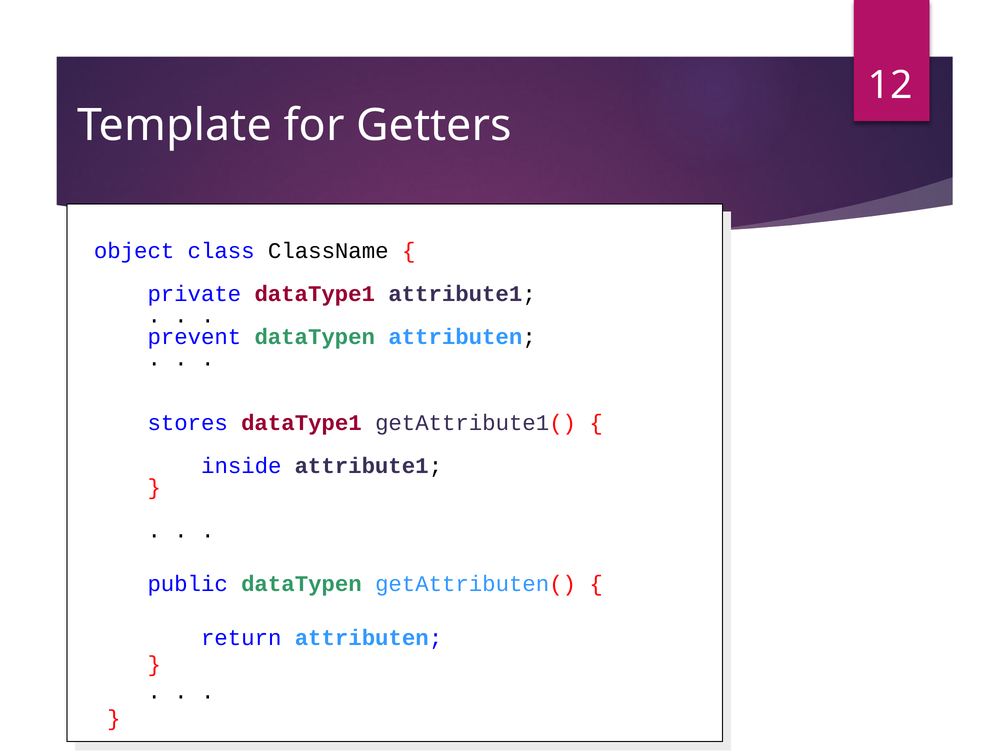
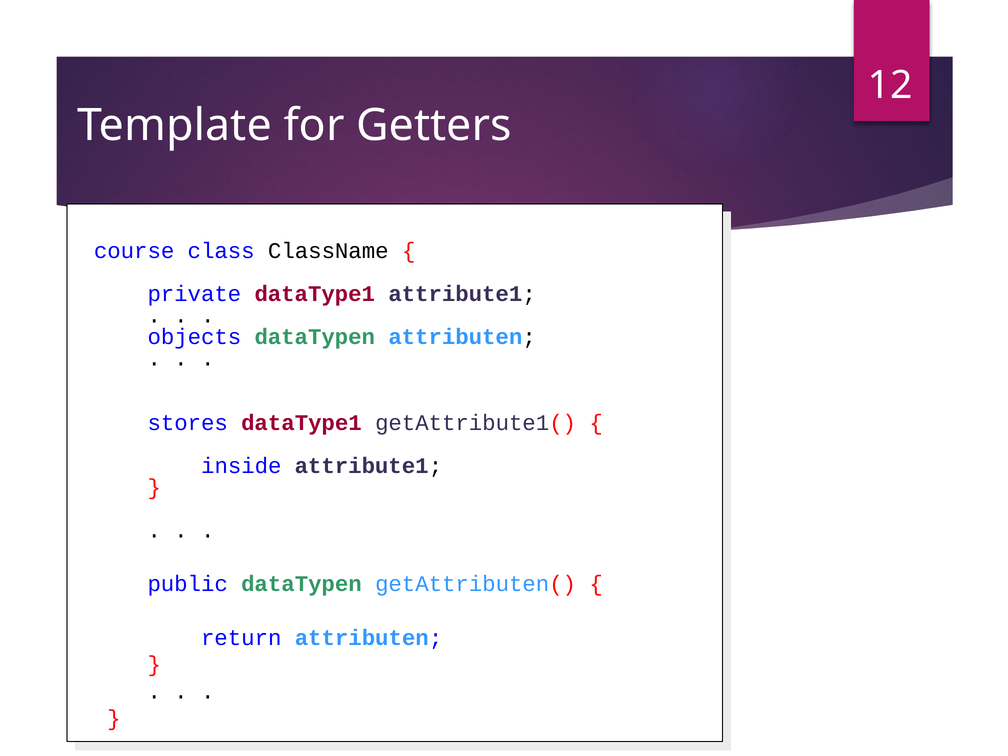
object: object -> course (134, 251)
prevent: prevent -> objects (194, 337)
